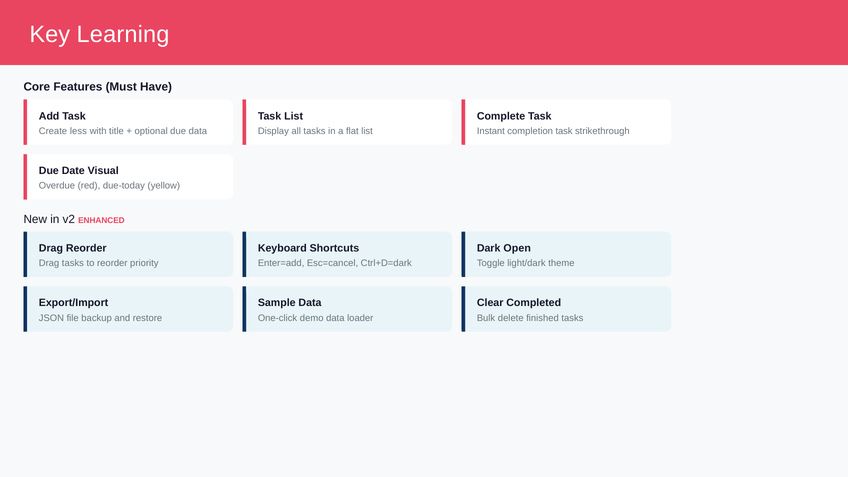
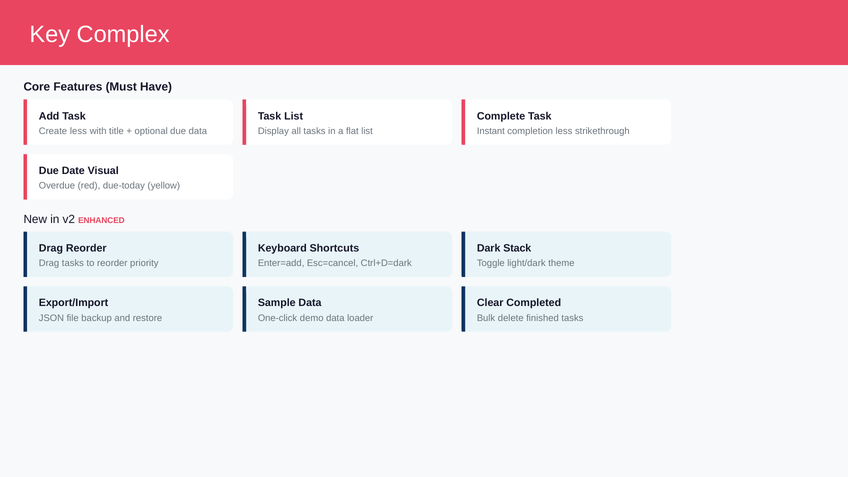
Learning: Learning -> Complex (123, 35)
completion task: task -> less (564, 131)
Open: Open -> Stack (517, 248)
